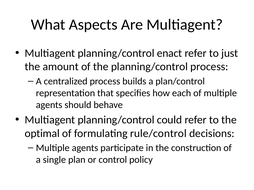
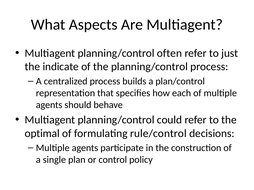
enact: enact -> often (169, 53)
amount: amount -> indicate (61, 67)
